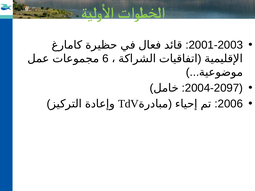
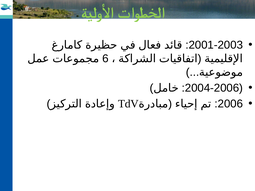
2004-2097: 2004-2097 -> 2004-2006 (212, 88)
